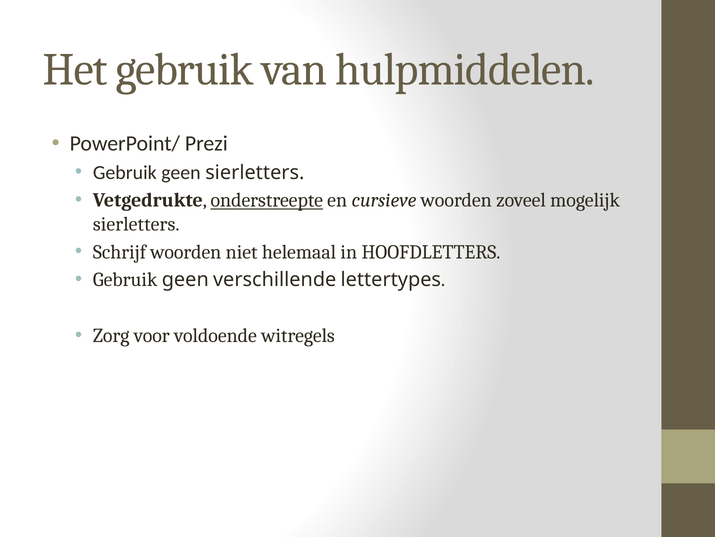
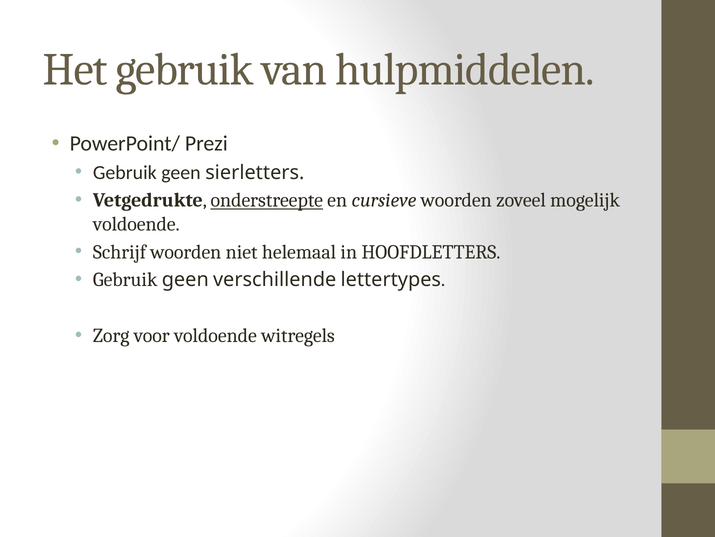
sierletters: sierletters -> voldoende (136, 224)
